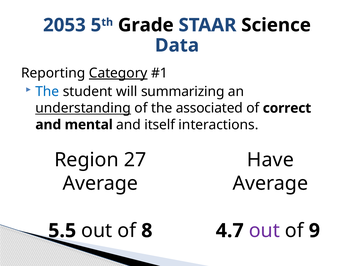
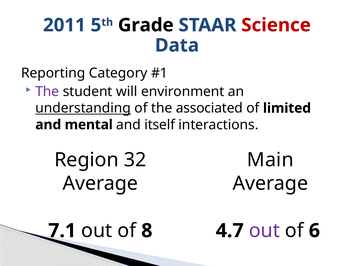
2053: 2053 -> 2011 (64, 25)
Science colour: black -> red (276, 25)
Category underline: present -> none (118, 73)
The colour: blue -> purple (47, 91)
summarizing: summarizing -> environment (183, 91)
correct: correct -> limited (287, 108)
27: 27 -> 32 (135, 159)
Have: Have -> Main (270, 159)
5.5: 5.5 -> 7.1 (62, 230)
9: 9 -> 6 (314, 230)
